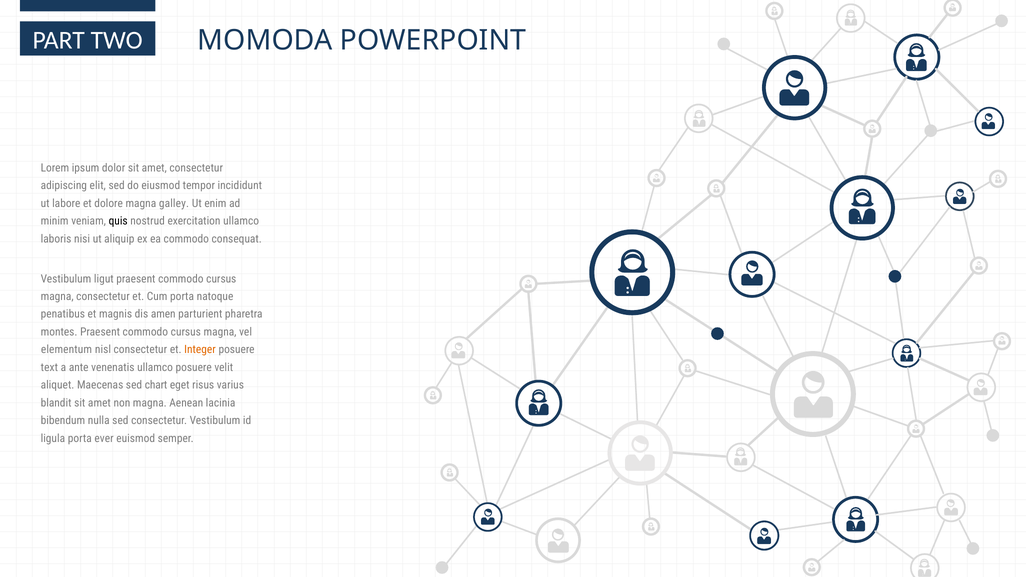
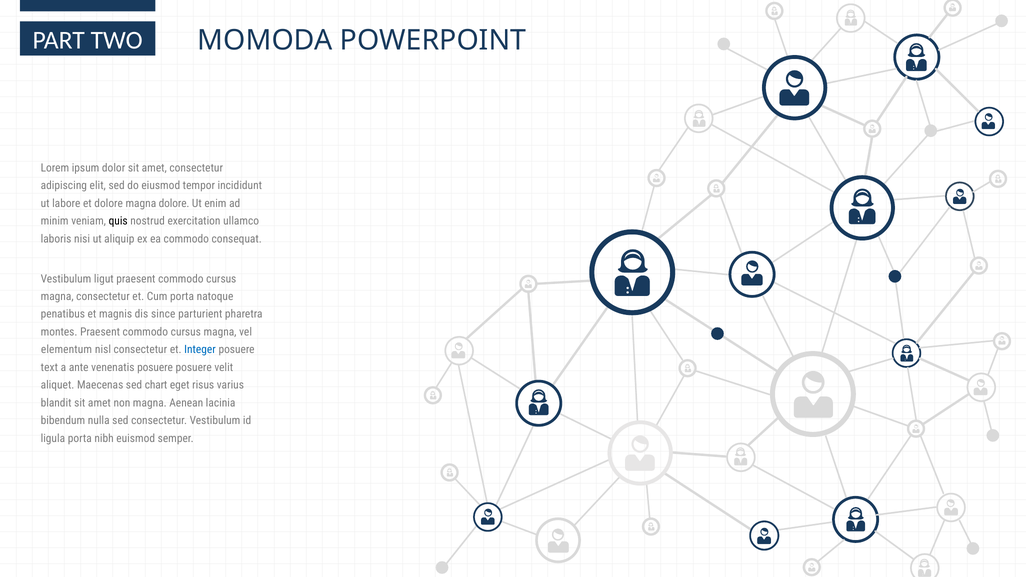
magna galley: galley -> dolore (174, 203)
amen: amen -> since (163, 314)
Integer colour: orange -> blue (200, 350)
venenatis ullamco: ullamco -> posuere (155, 367)
ever: ever -> nibh (104, 438)
